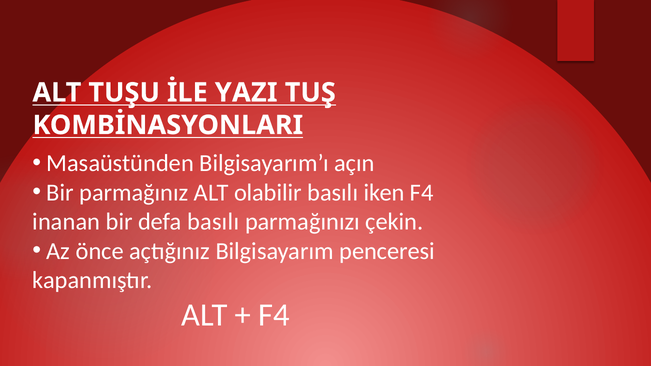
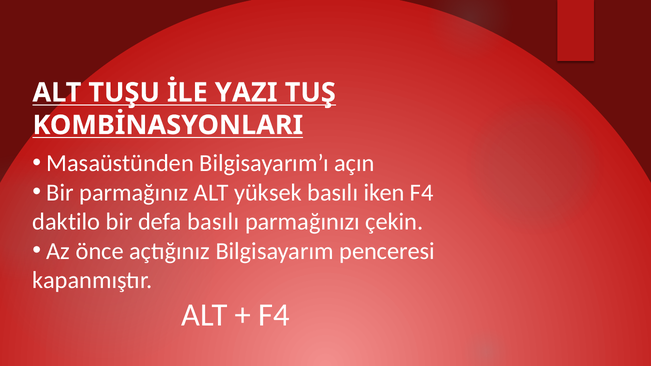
olabilir: olabilir -> yüksek (268, 193)
inanan: inanan -> daktilo (66, 222)
